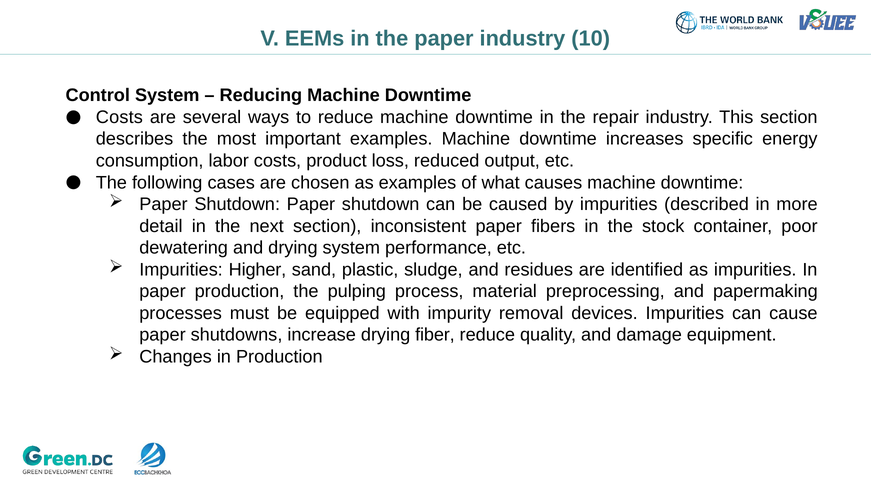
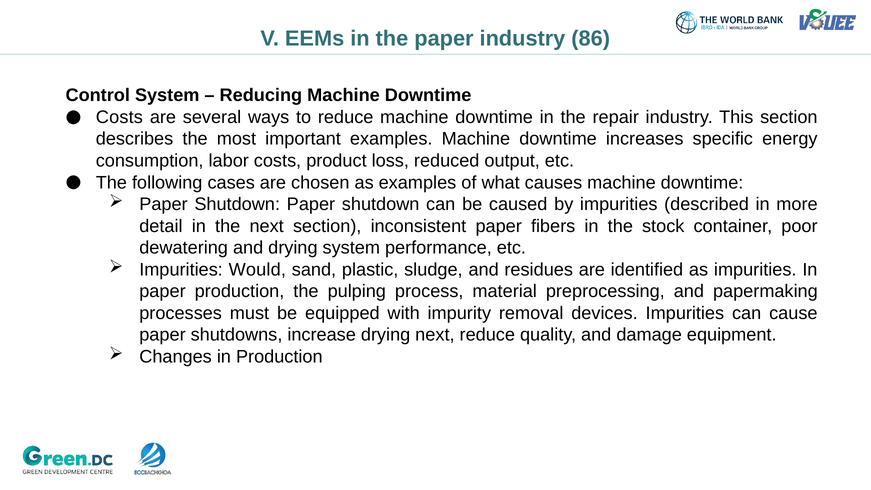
10: 10 -> 86 (591, 38)
Higher: Higher -> Would (257, 270)
drying fiber: fiber -> next (435, 335)
